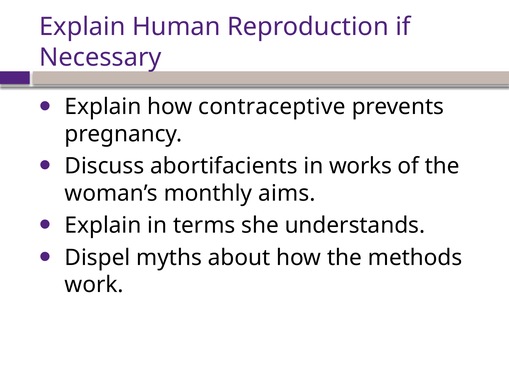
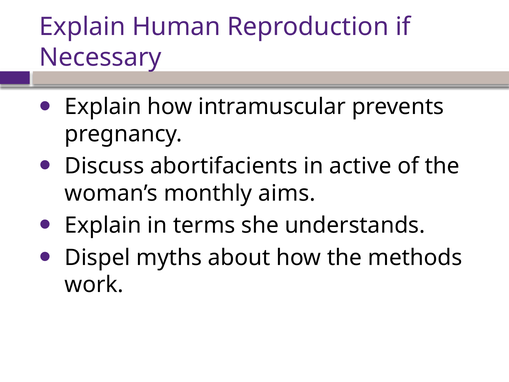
contraceptive: contraceptive -> intramuscular (272, 107)
works: works -> active (360, 166)
